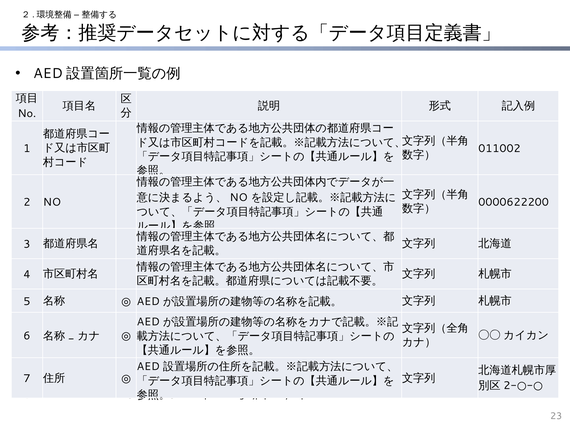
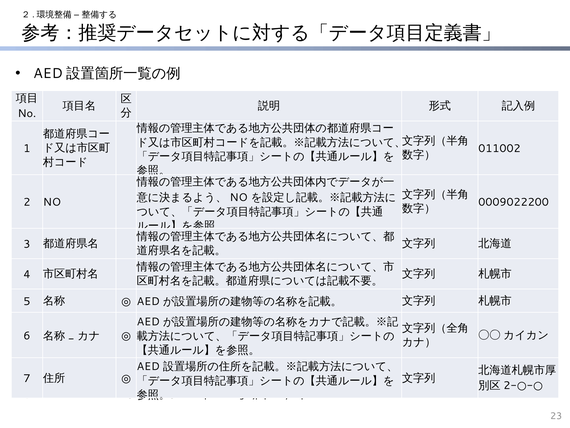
0000622200: 0000622200 -> 0009022200 (514, 202)
